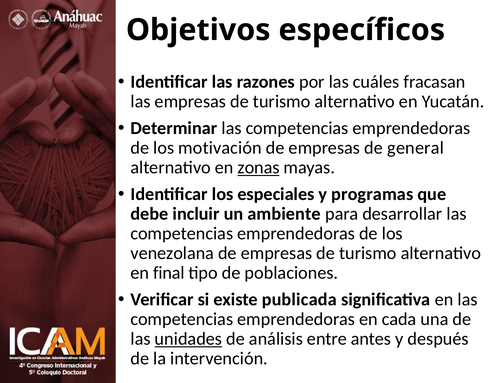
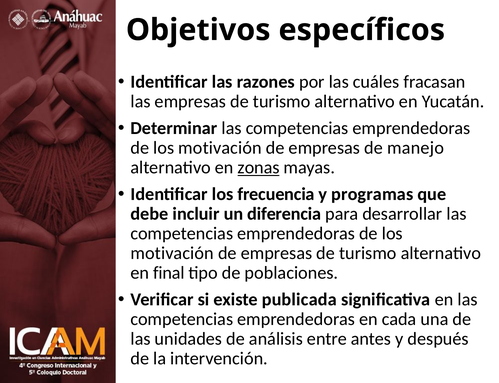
general: general -> manejo (416, 148)
especiales: especiales -> frecuencia (276, 194)
ambiente: ambiente -> diferencia (284, 214)
venezolana: venezolana -> motivación (172, 253)
unidades underline: present -> none (188, 339)
